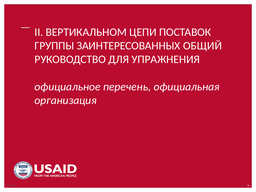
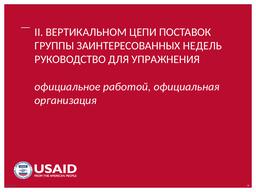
ОБЩИЙ: ОБЩИЙ -> НЕДЕЛЬ (203, 46)
перечень: перечень -> работой (127, 87)
